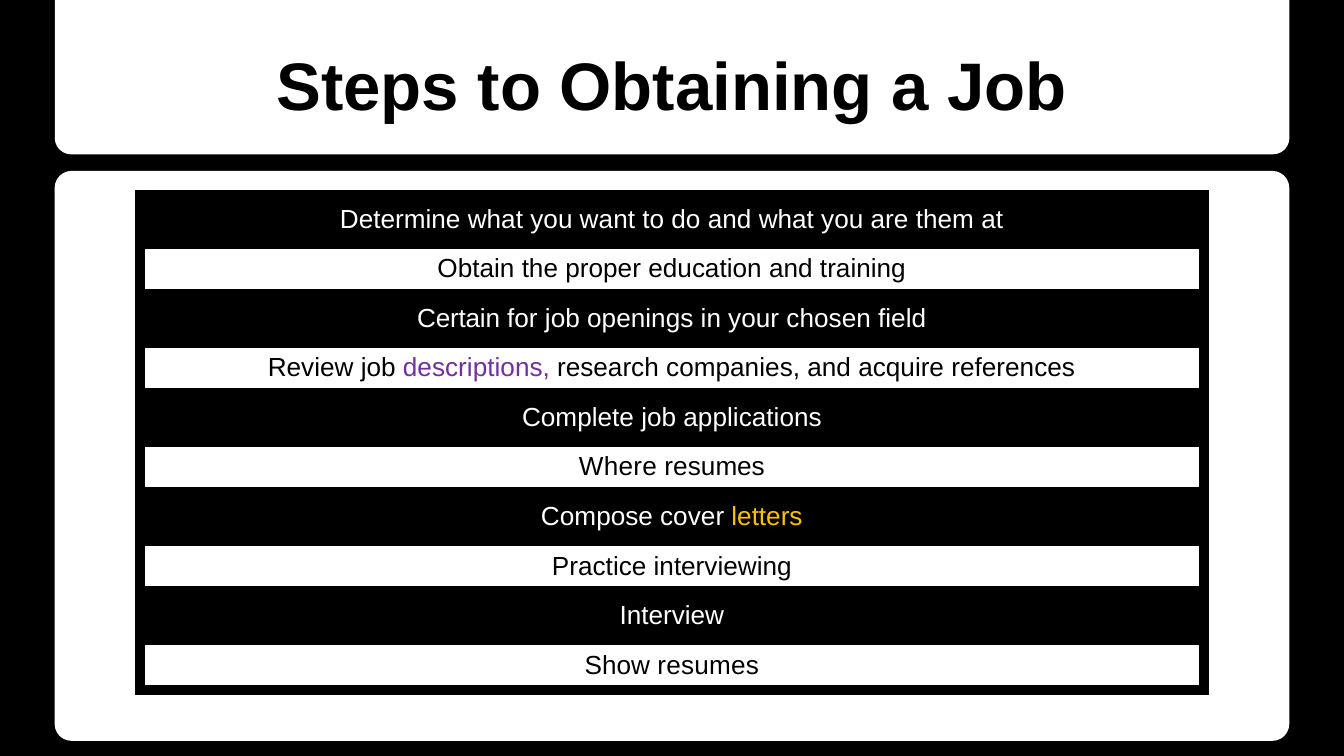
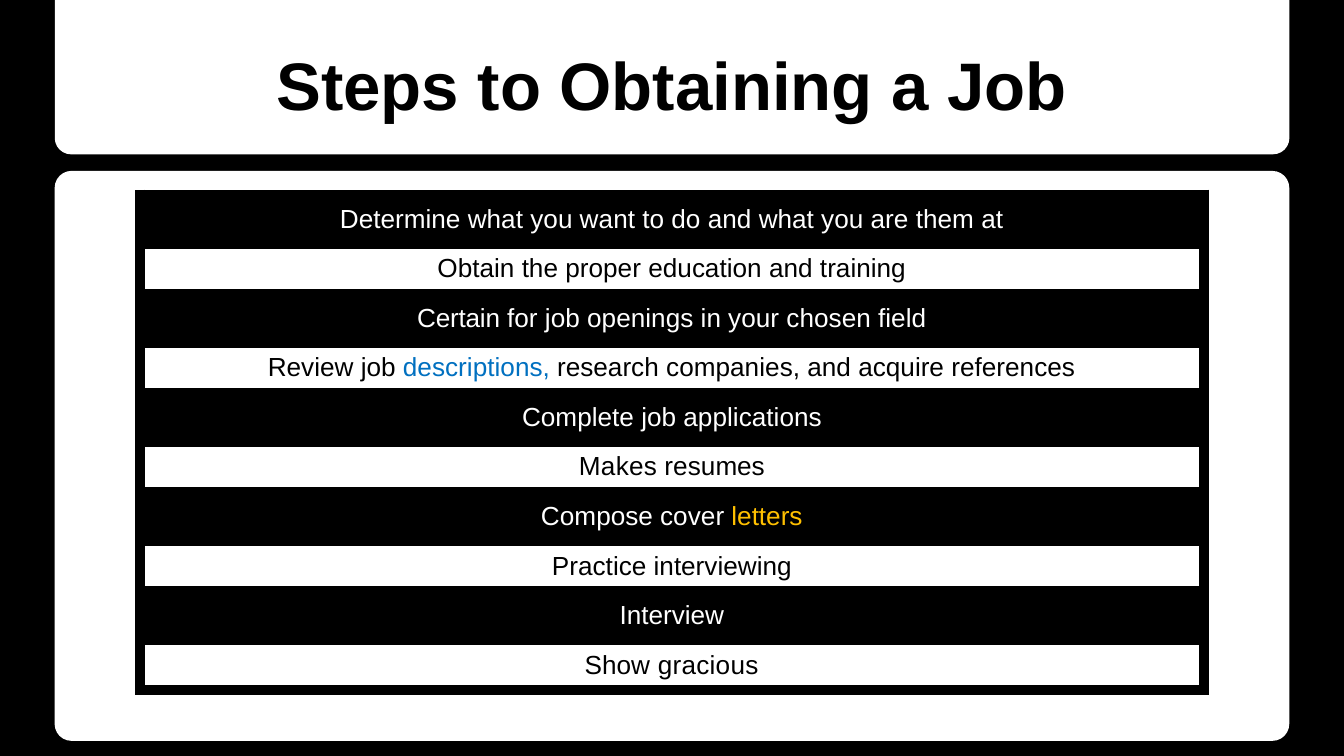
descriptions colour: purple -> blue (476, 368)
Where: Where -> Makes (618, 467)
Show resumes: resumes -> gracious (708, 665)
